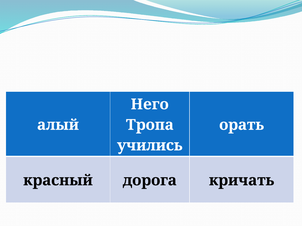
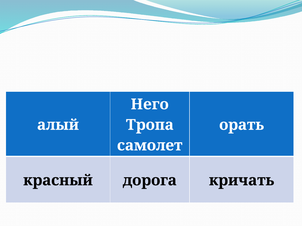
учились: учились -> самолет (150, 146)
